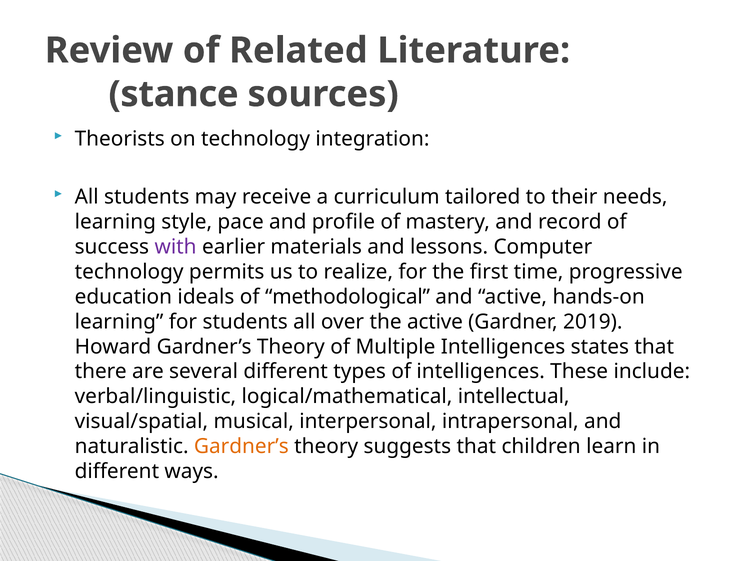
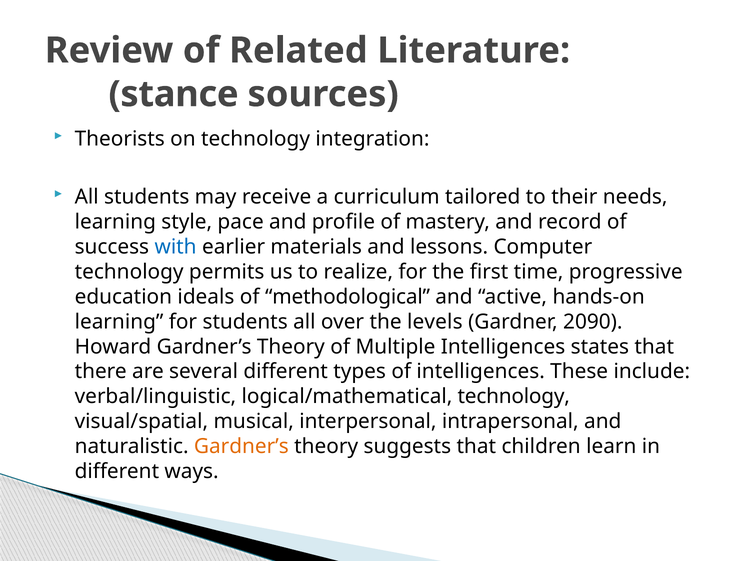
with colour: purple -> blue (176, 247)
the active: active -> levels (435, 322)
2019: 2019 -> 2090 (593, 322)
logical/mathematical intellectual: intellectual -> technology (514, 397)
